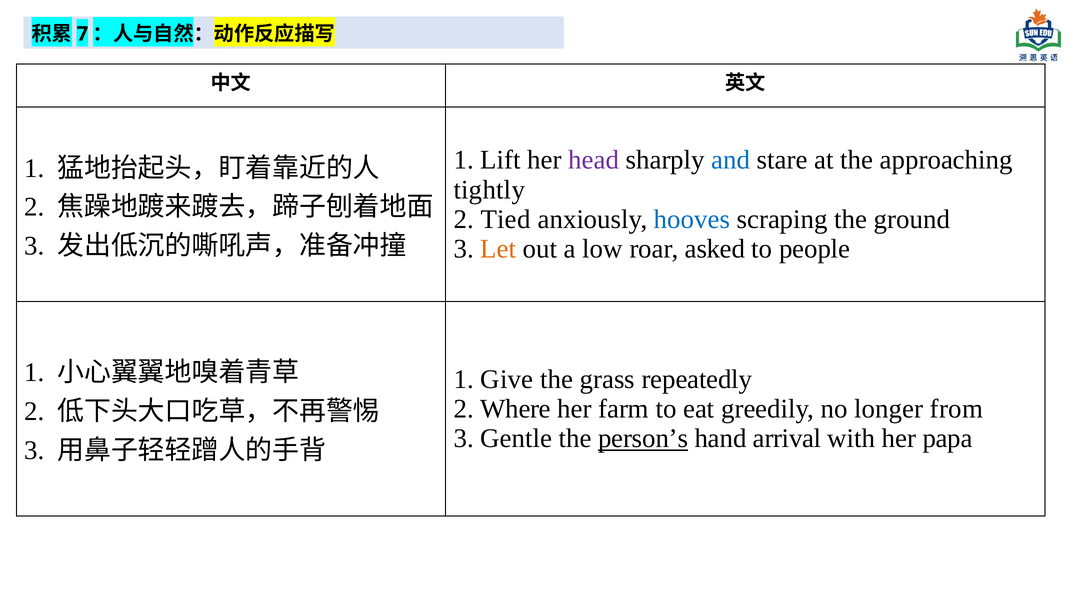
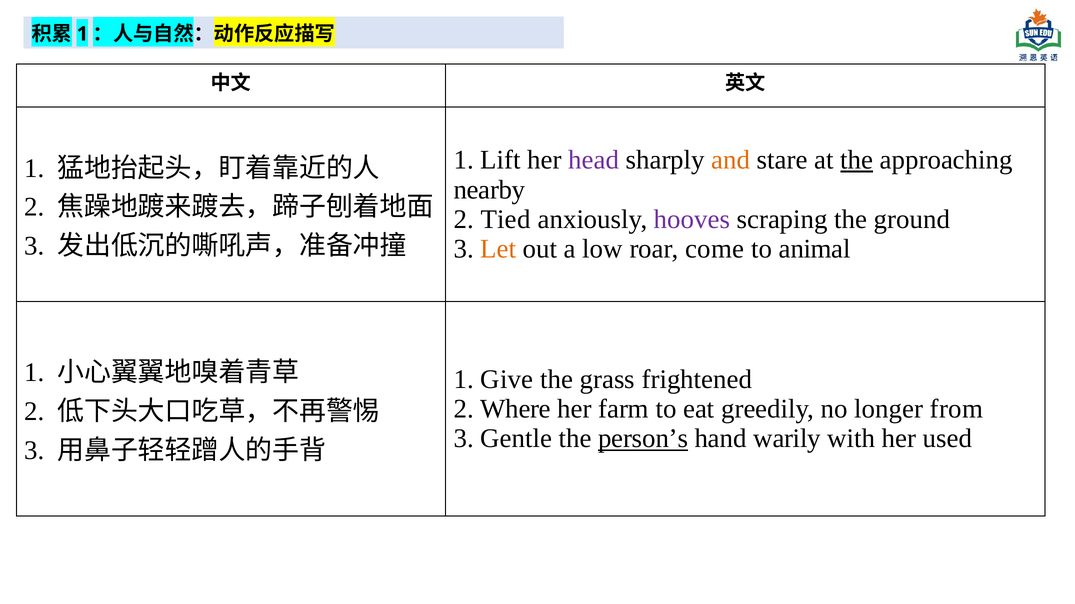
7: 7 -> 1 (82, 34)
and colour: blue -> orange (731, 160)
the underline: none -> present (857, 160)
tightly: tightly -> nearby (489, 190)
hooves colour: blue -> purple (692, 220)
asked: asked -> come (715, 249)
people: people -> animal (815, 249)
repeatedly: repeatedly -> frightened (697, 380)
arrival: arrival -> warily (787, 439)
papa: papa -> used (947, 439)
